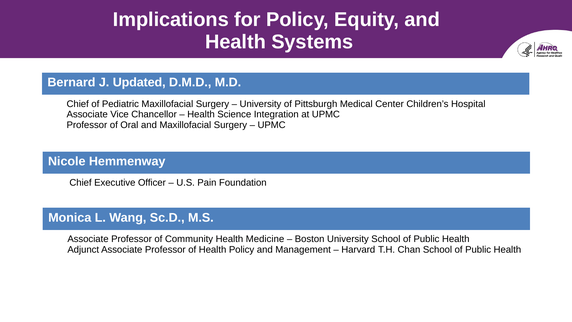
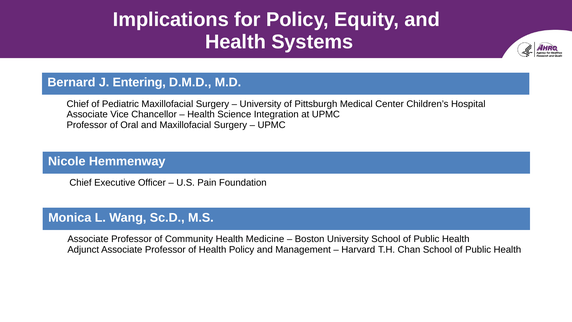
Updated: Updated -> Entering (139, 82)
